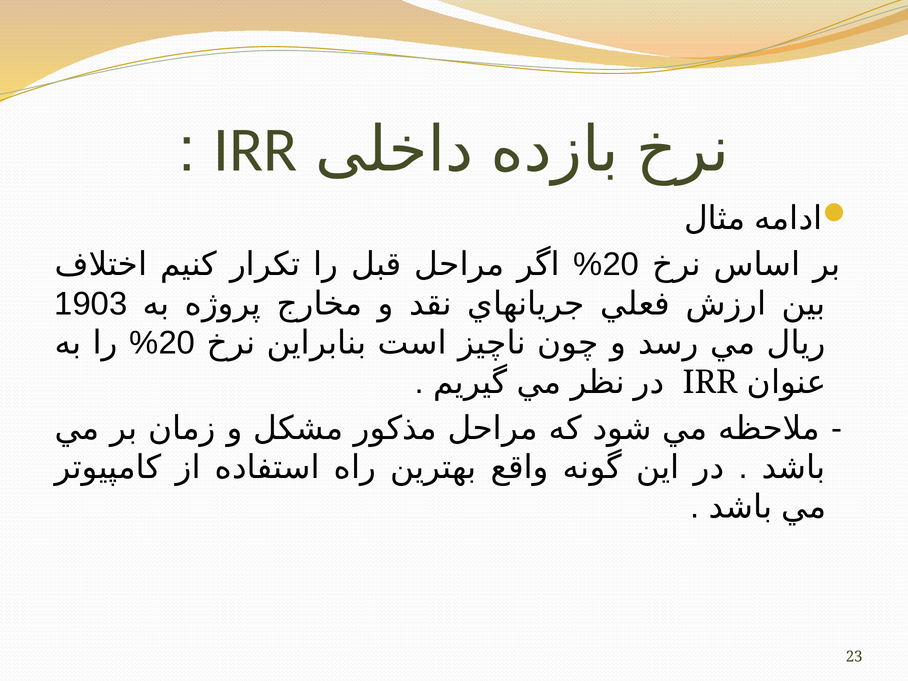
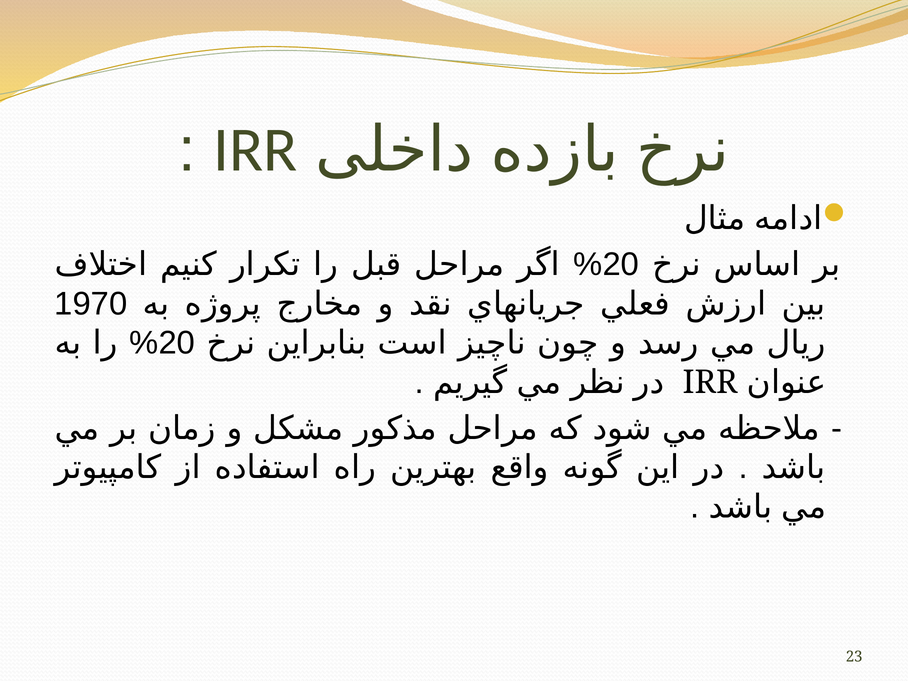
1903: 1903 -> 1970 (91, 304)
